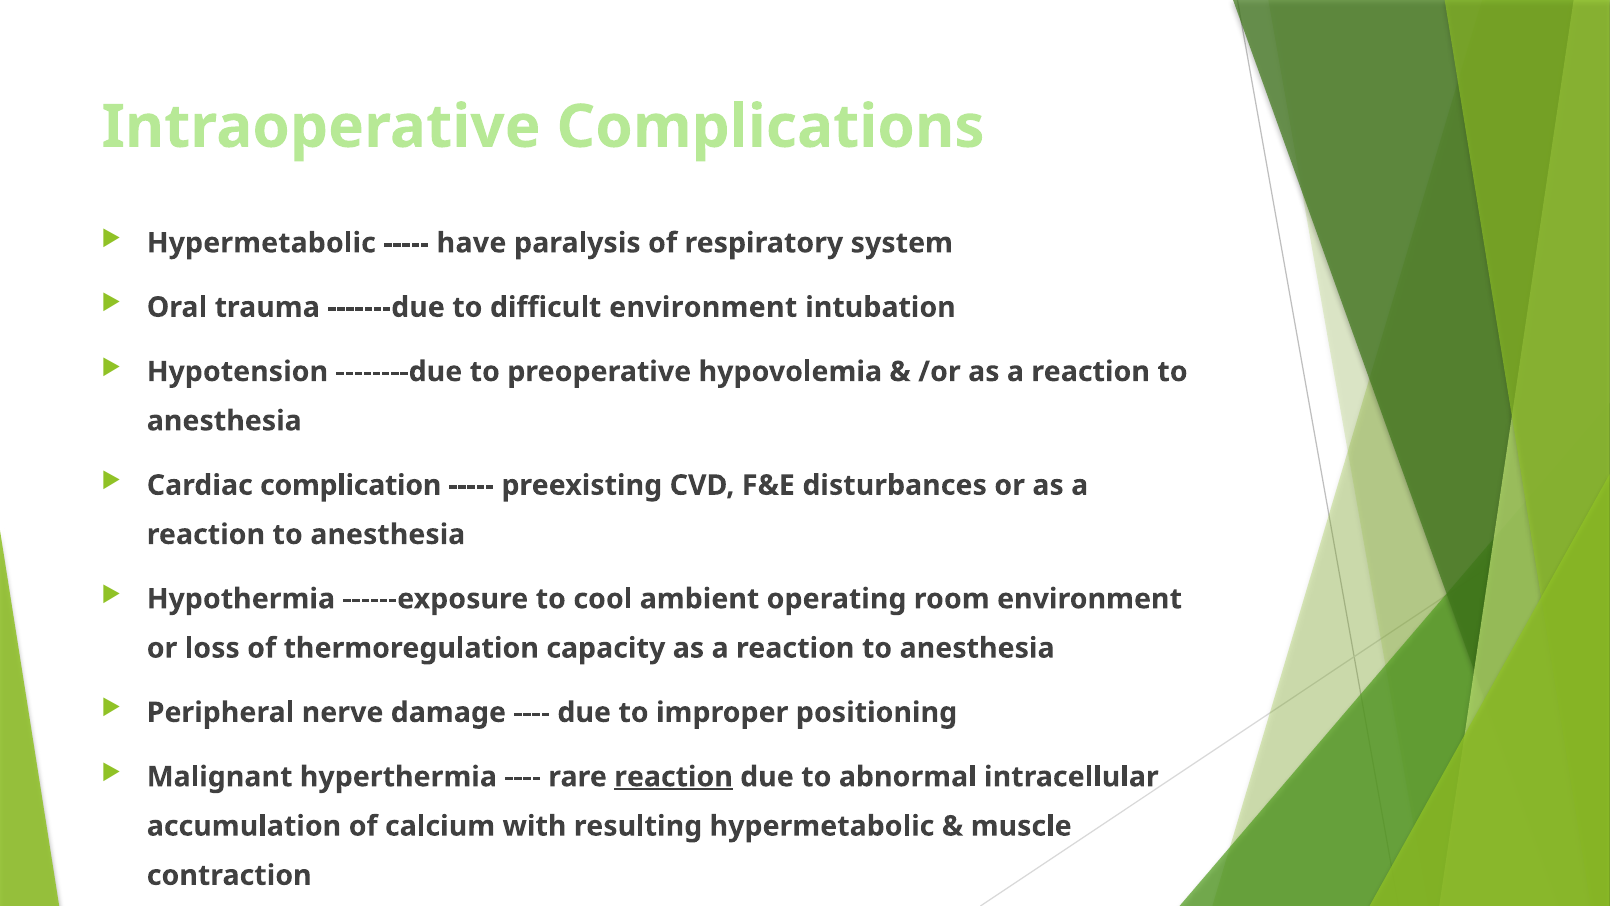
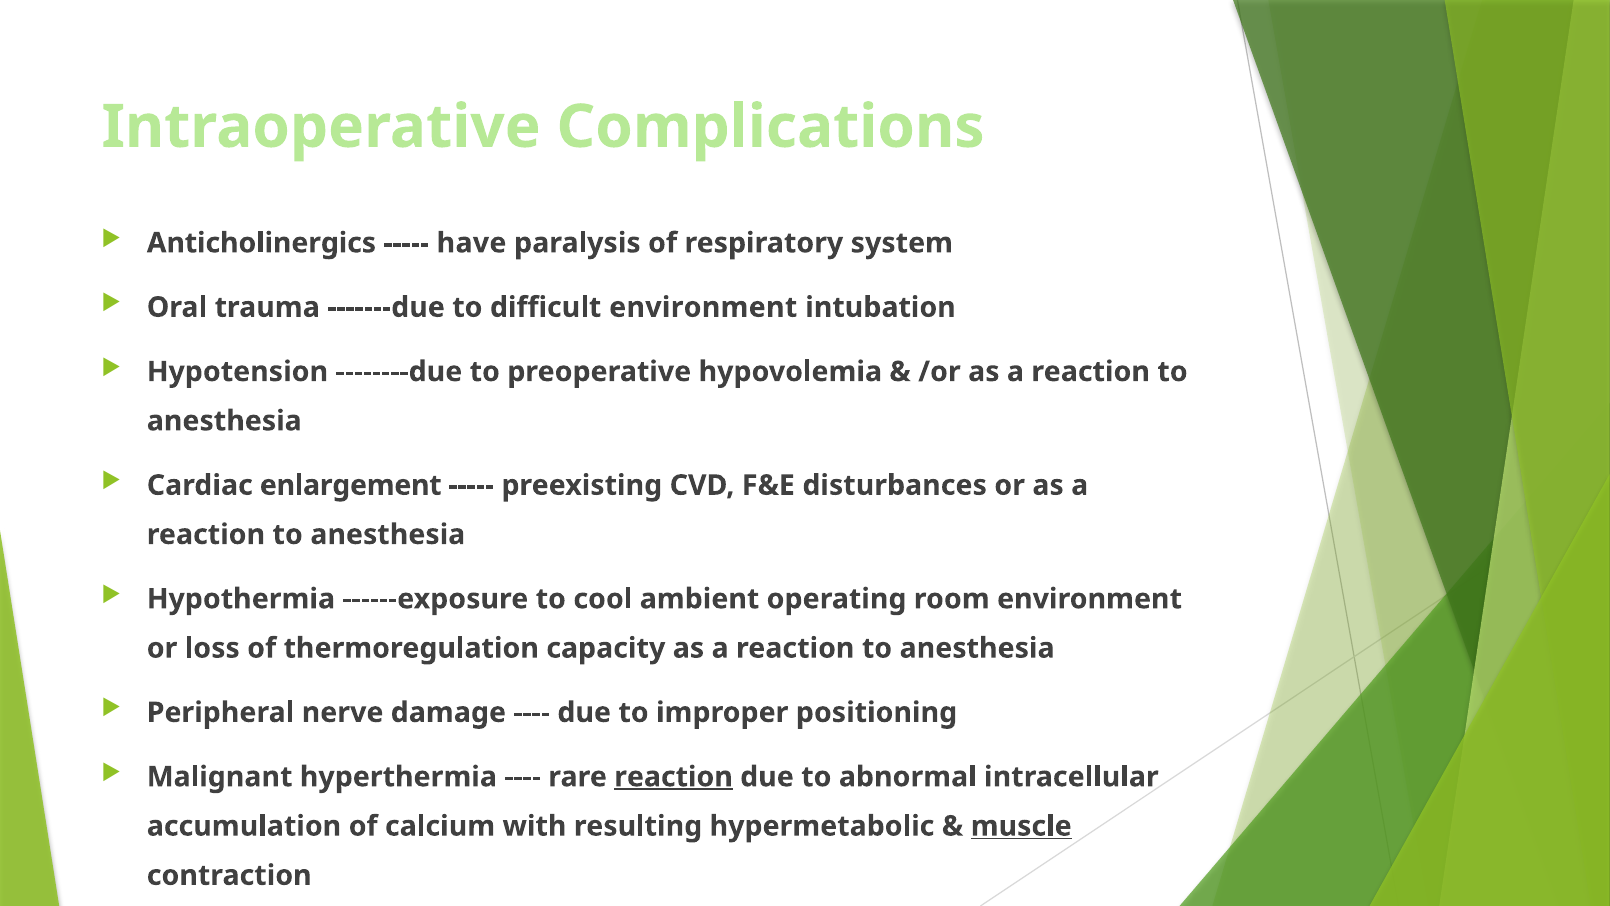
Hypermetabolic: Hypermetabolic -> Anticholinergics (261, 243)
complication: complication -> enlargement (351, 485)
muscle underline: none -> present (1021, 826)
